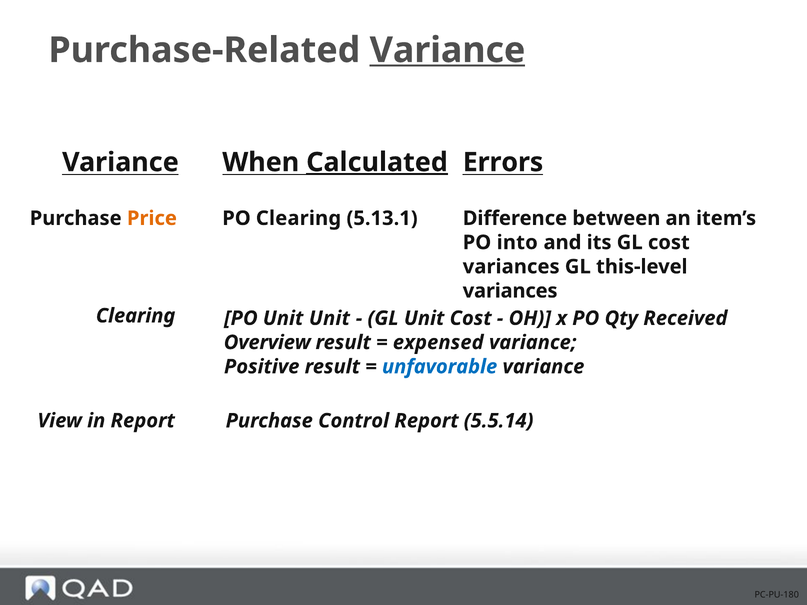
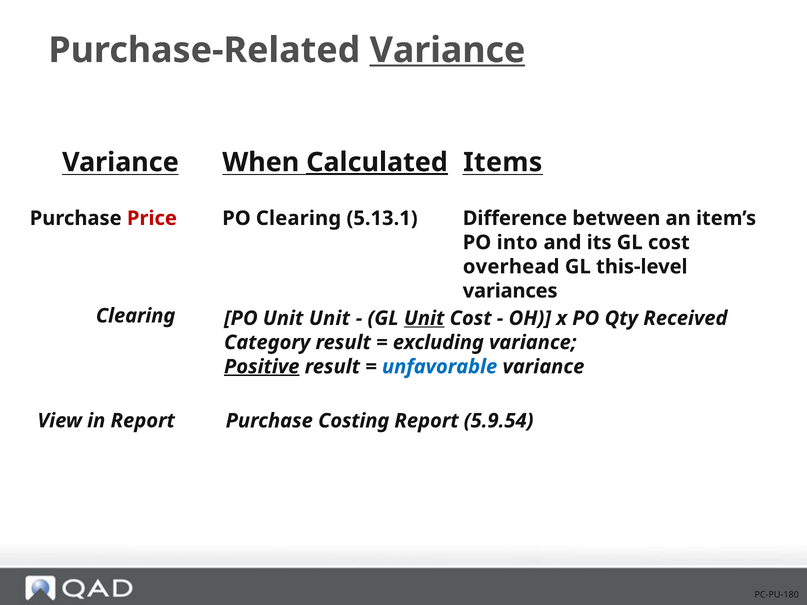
Errors: Errors -> Items (503, 162)
Price colour: orange -> red (152, 218)
variances: variances -> overhead (511, 267)
Unit underline: none -> present (424, 318)
Overview: Overview -> Category (267, 343)
expensed: expensed -> excluding (438, 343)
Positive underline: none -> present (262, 367)
Control: Control -> Costing (354, 421)
5.5.14: 5.5.14 -> 5.9.54 (499, 421)
